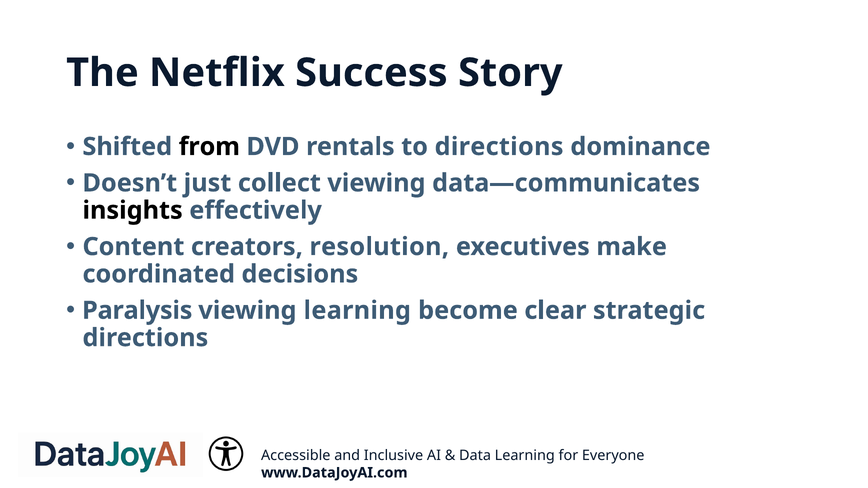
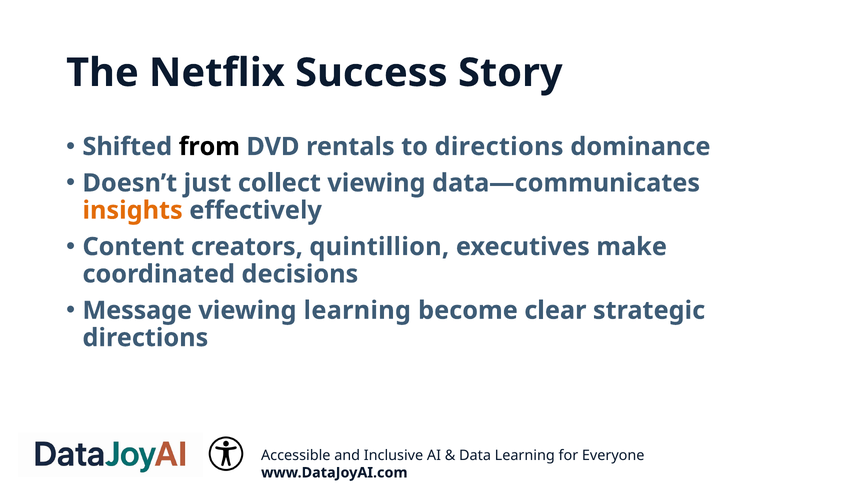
insights colour: black -> orange (133, 210)
resolution: resolution -> quintillion (379, 247)
Paralysis: Paralysis -> Message (137, 311)
